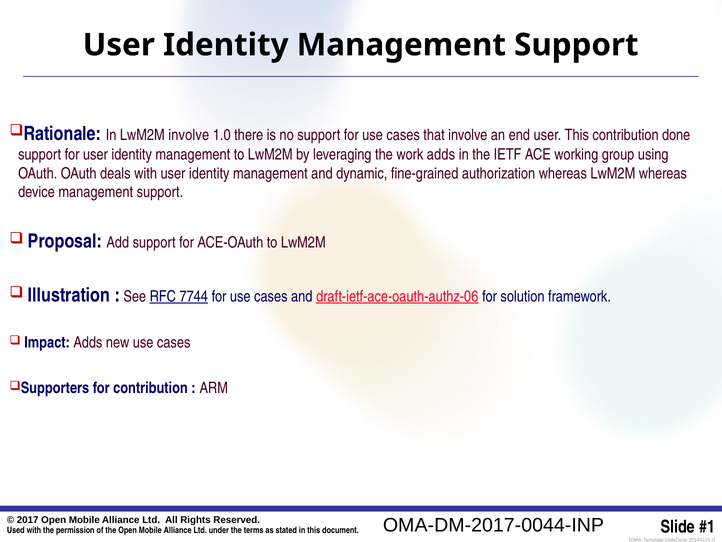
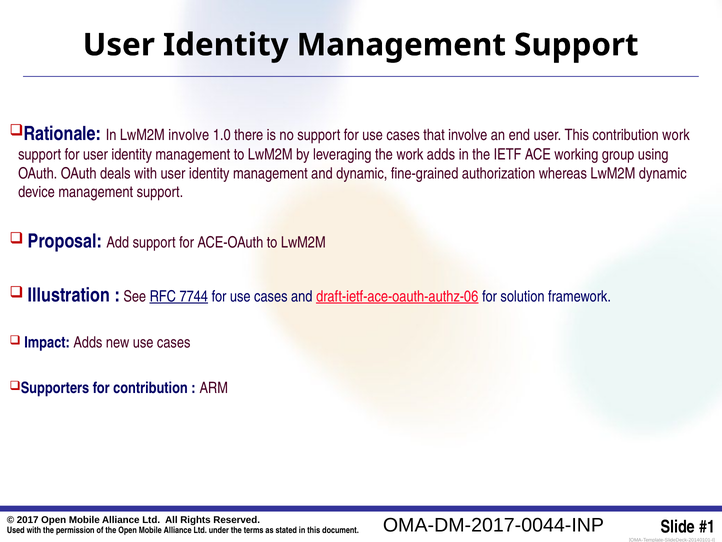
contribution done: done -> work (676, 135)
LwM2M whereas: whereas -> dynamic (663, 173)
